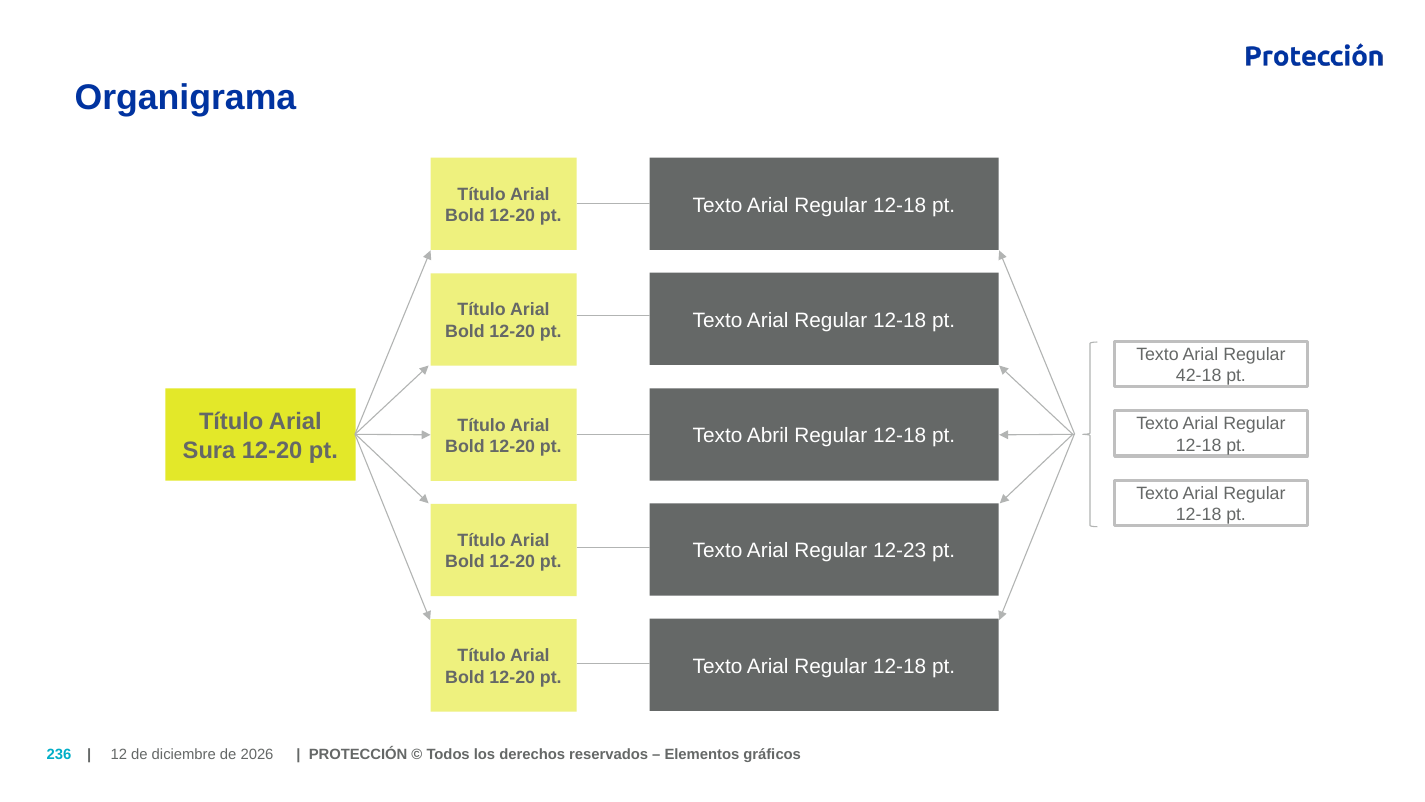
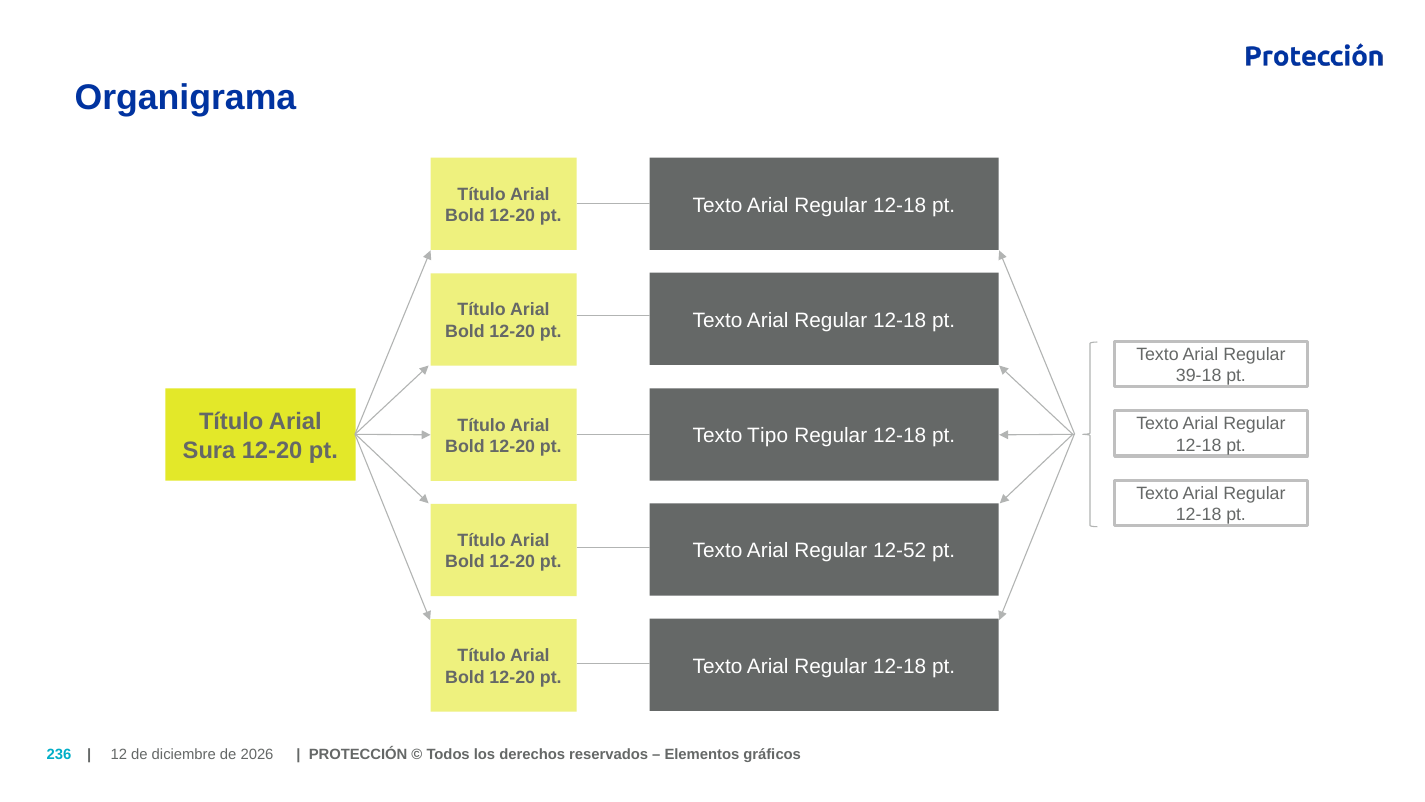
42-18: 42-18 -> 39-18 (1199, 376)
Abril: Abril -> Tipo (768, 436)
12-23: 12-23 -> 12-52 (900, 551)
